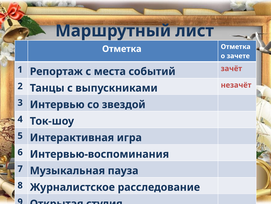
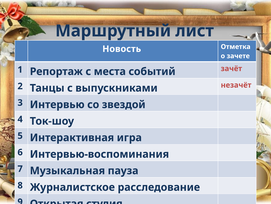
Отметка: Отметка -> Новость (122, 49)
